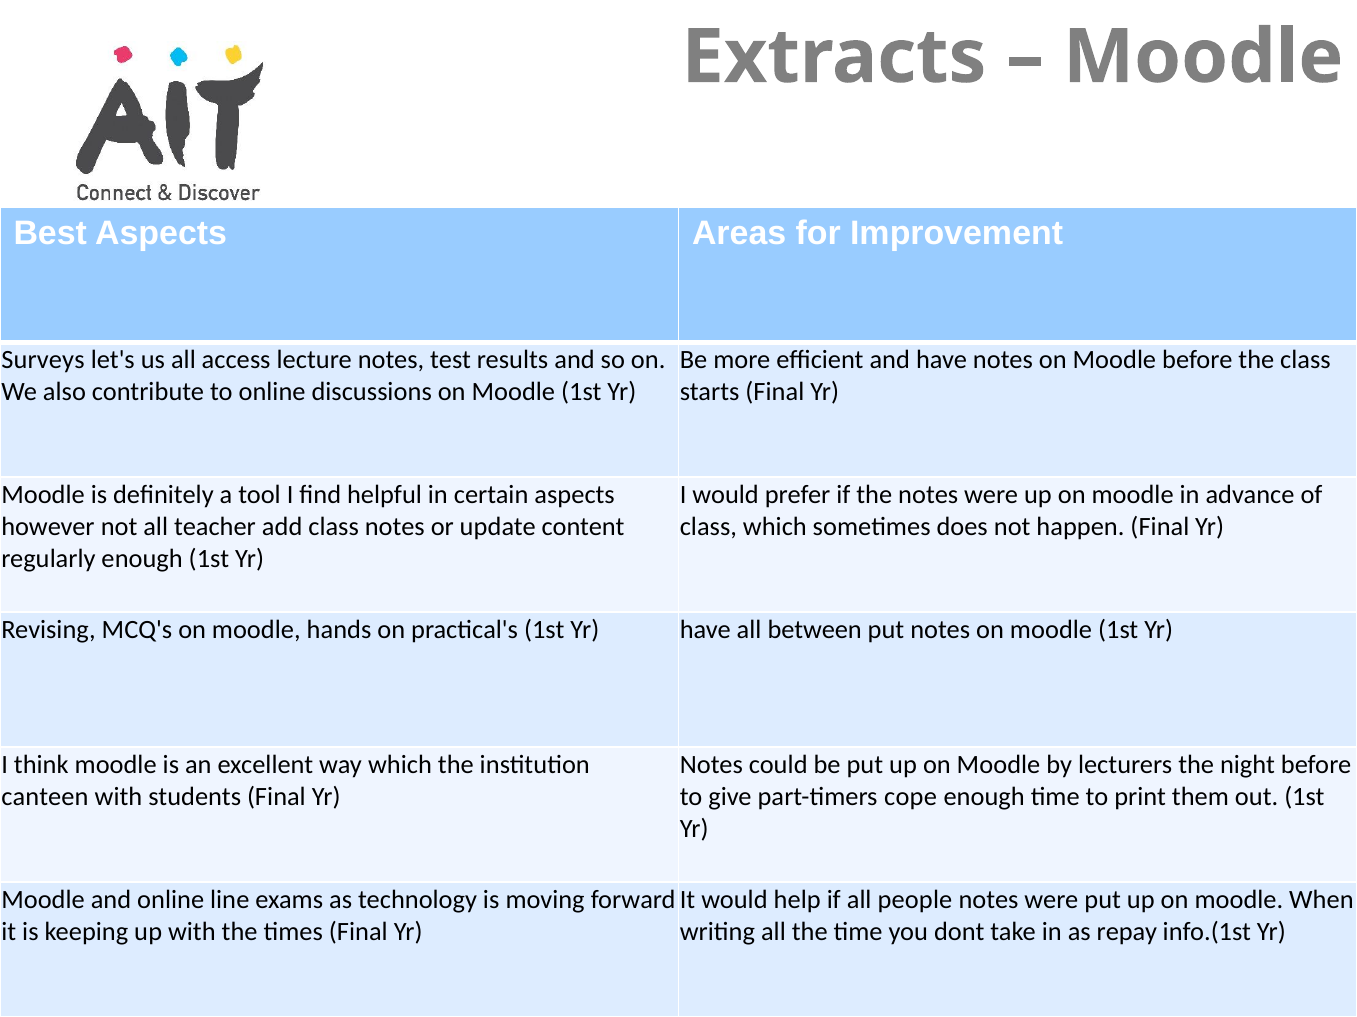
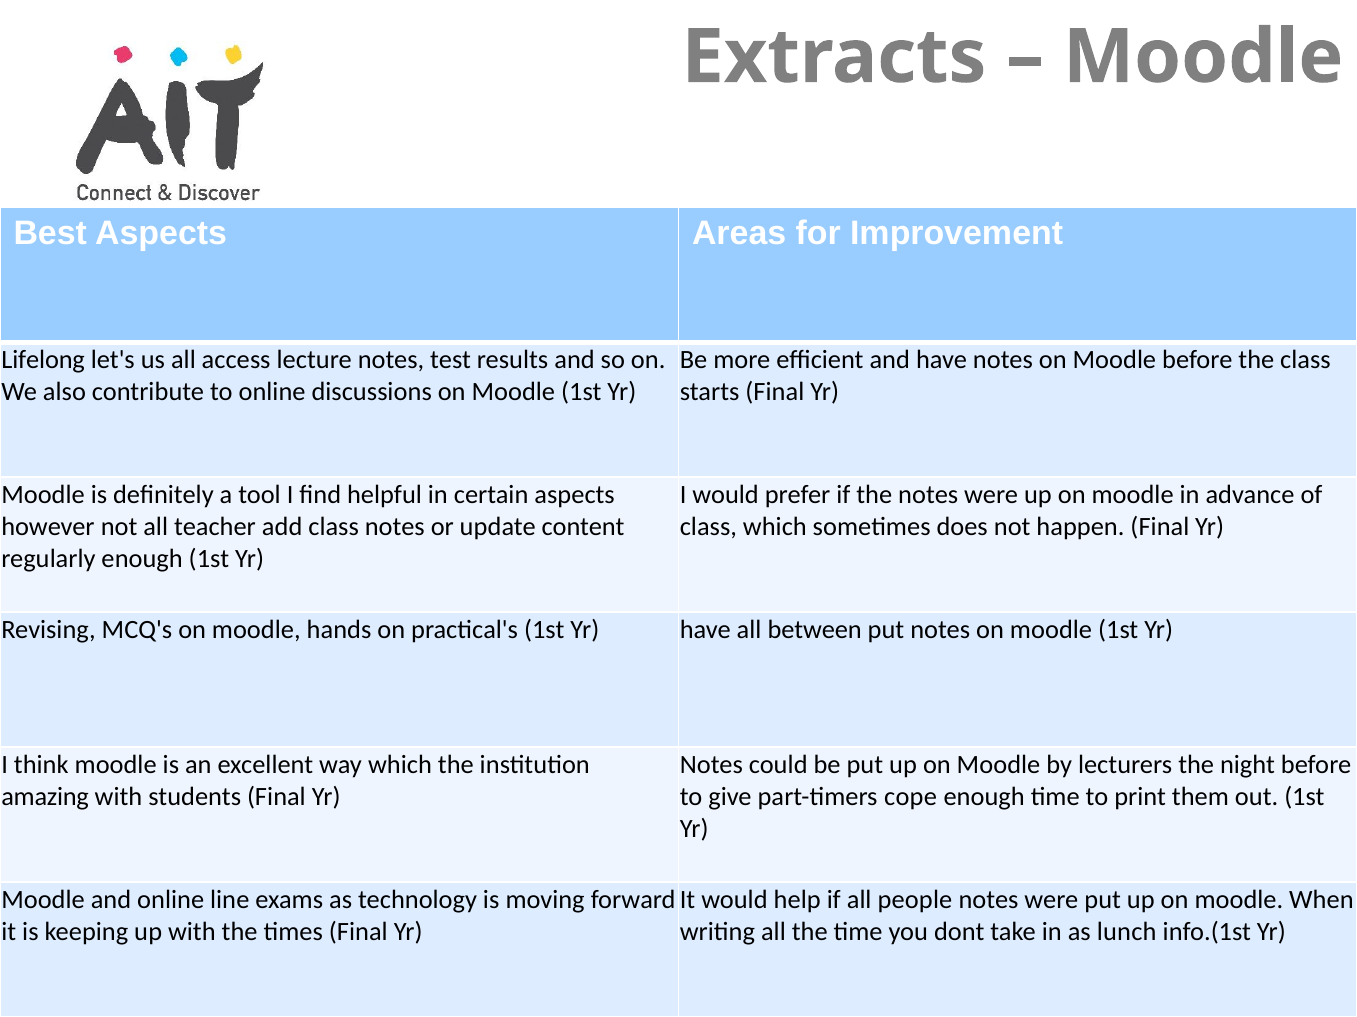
Surveys: Surveys -> Lifelong (43, 360)
canteen: canteen -> amazing (45, 797)
repay: repay -> lunch (1127, 933)
